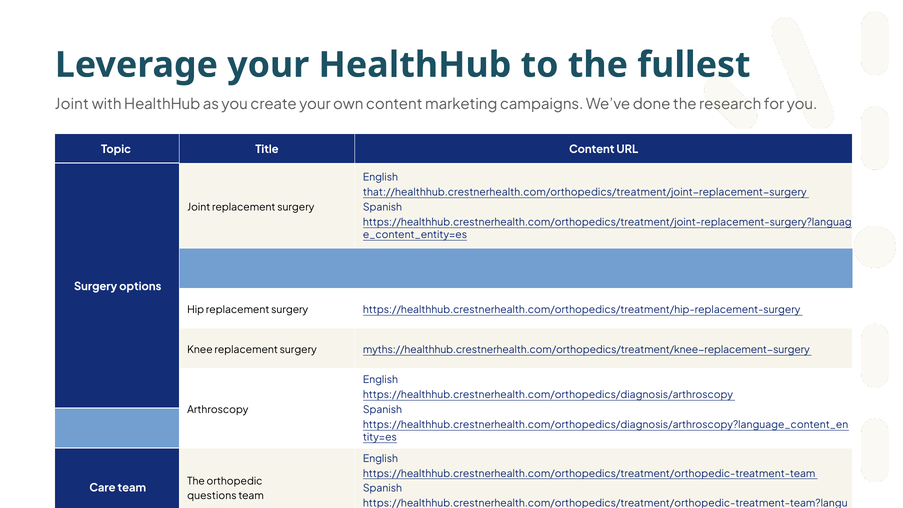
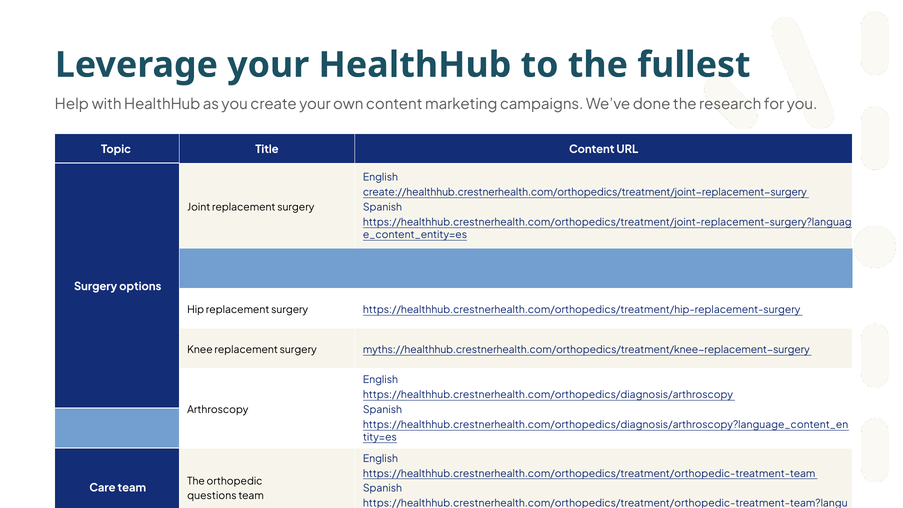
Joint: Joint -> Help (72, 104)
that://healthhub.crestnerhealth.com/orthopedics/treatment/joint-replacement-surgery: that://healthhub.crestnerhealth.com/orthopedics/treatment/joint-replacement-surgery -> create://healthhub.crestnerhealth.com/orthopedics/treatment/joint-replacement-surgery (585, 192)
